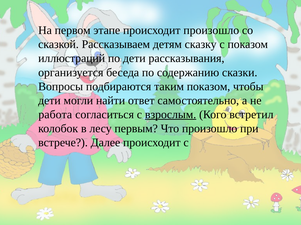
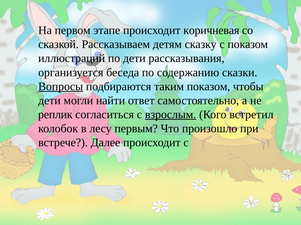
происходит произошло: произошло -> коричневая (211, 30)
Вопросы underline: none -> present (61, 87)
работа: работа -> реплик (55, 115)
